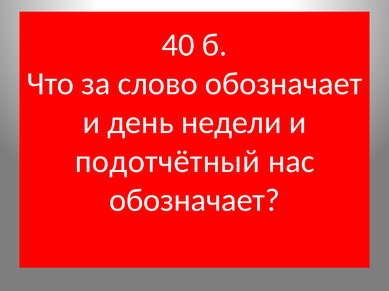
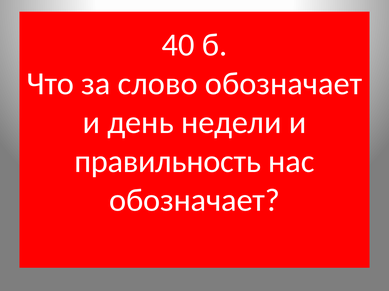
подотчётный: подотчётный -> правильность (168, 162)
